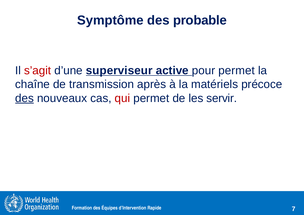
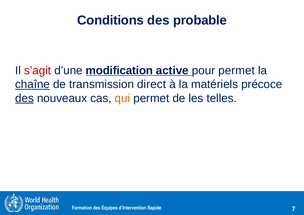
Symptôme: Symptôme -> Conditions (111, 20)
superviseur: superviseur -> modification (119, 70)
chaîne underline: none -> present (33, 84)
après: après -> direct (152, 84)
qui colour: red -> orange (122, 98)
servir: servir -> telles (222, 98)
